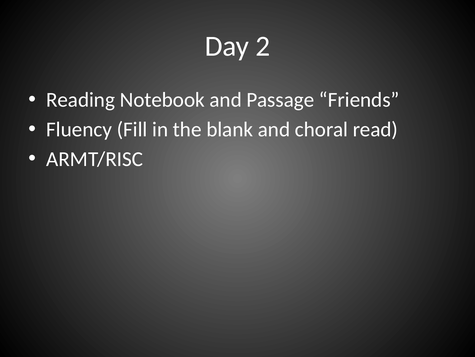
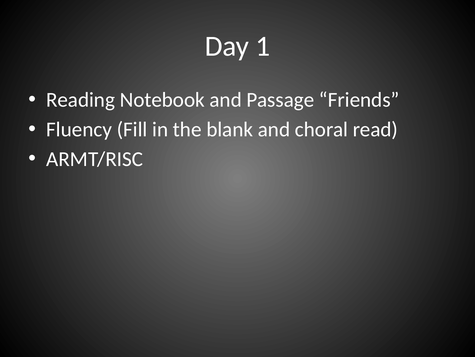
2: 2 -> 1 (263, 46)
